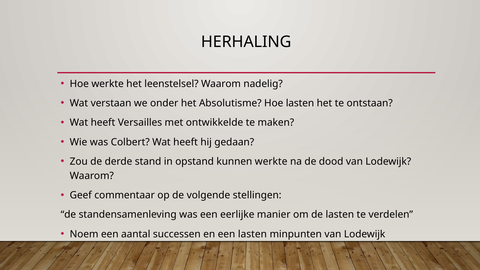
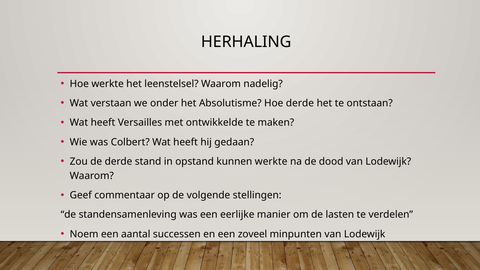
Hoe lasten: lasten -> derde (300, 103)
een lasten: lasten -> zoveel (252, 234)
